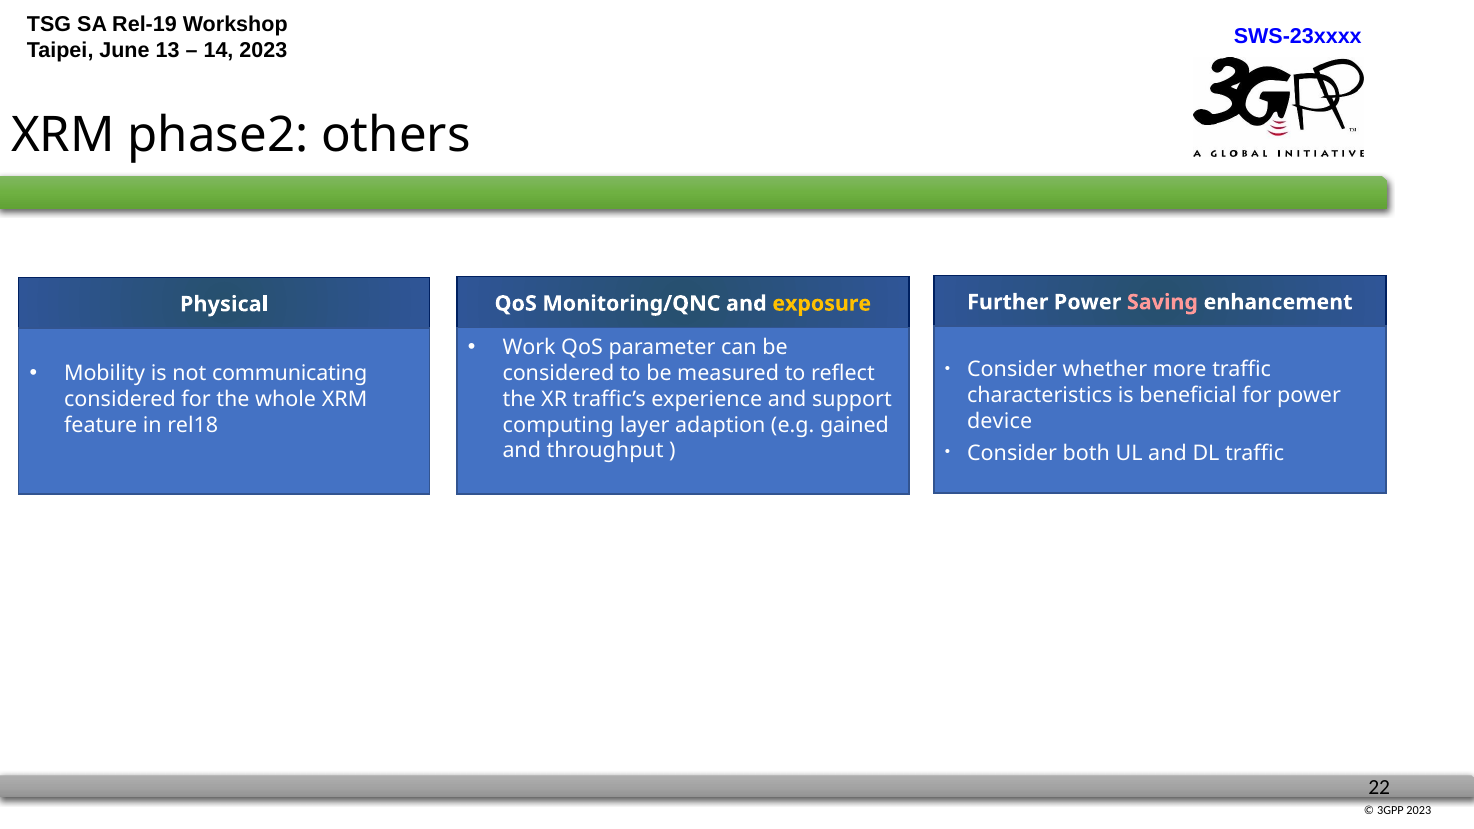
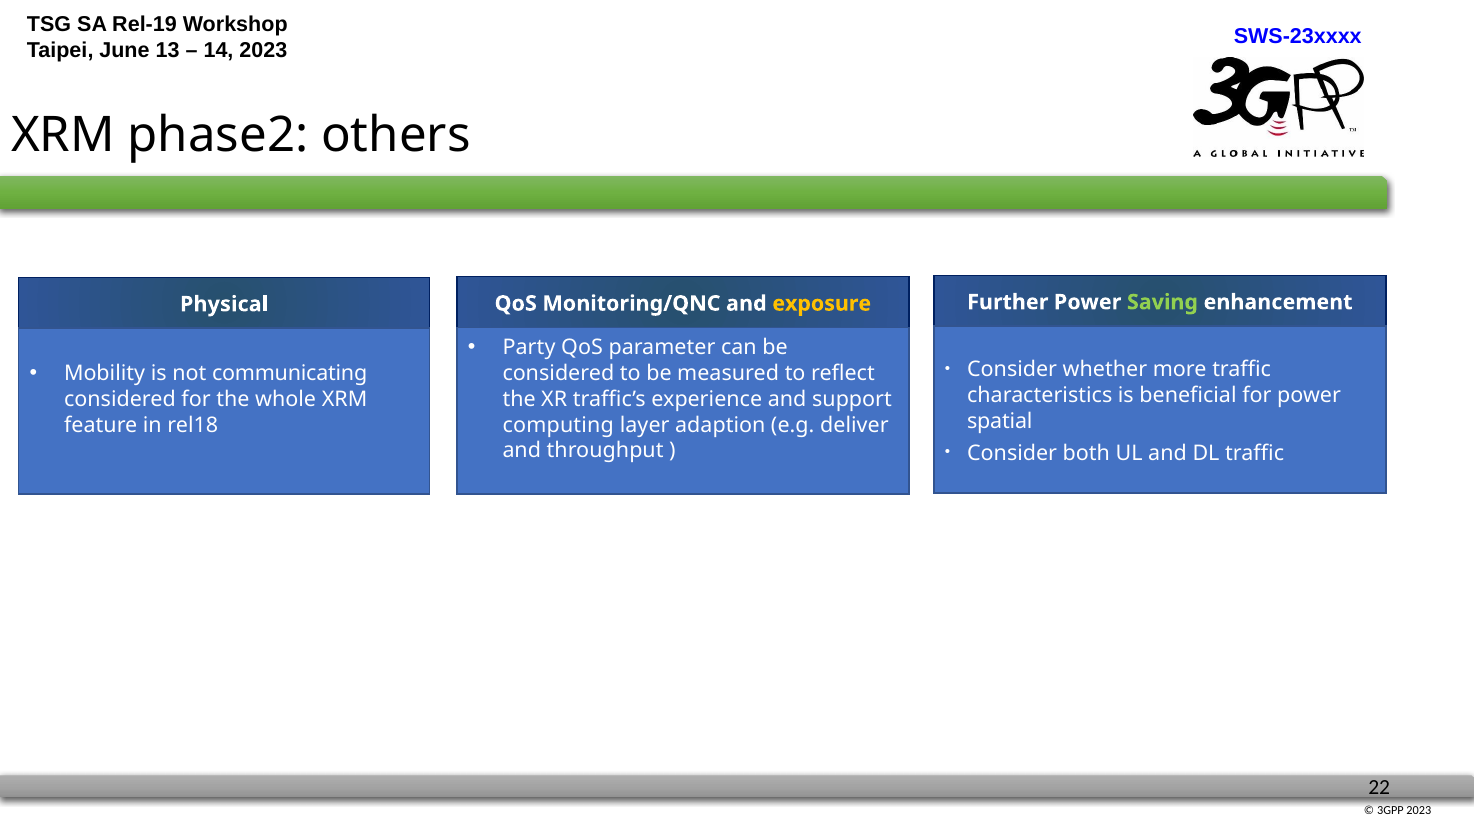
Saving colour: pink -> light green (1162, 302)
Work: Work -> Party (529, 348)
device: device -> spatial (1000, 421)
gained: gained -> deliver (854, 425)
